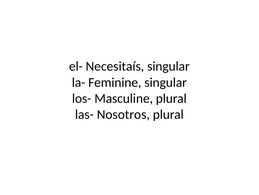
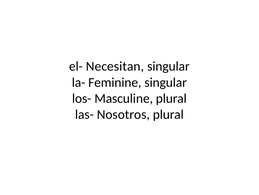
Necesitaís: Necesitaís -> Necesitan (115, 66)
